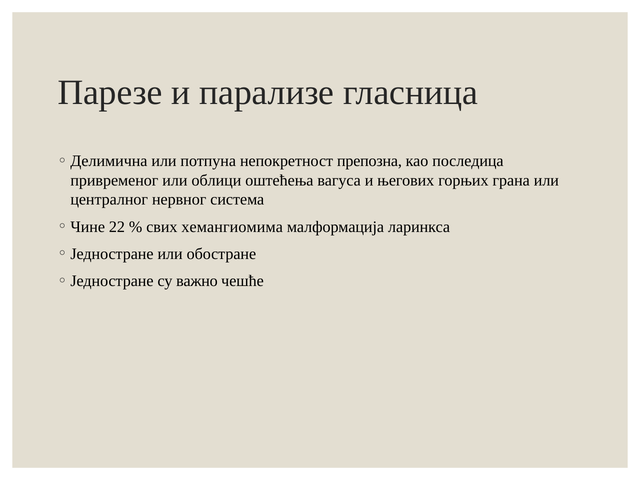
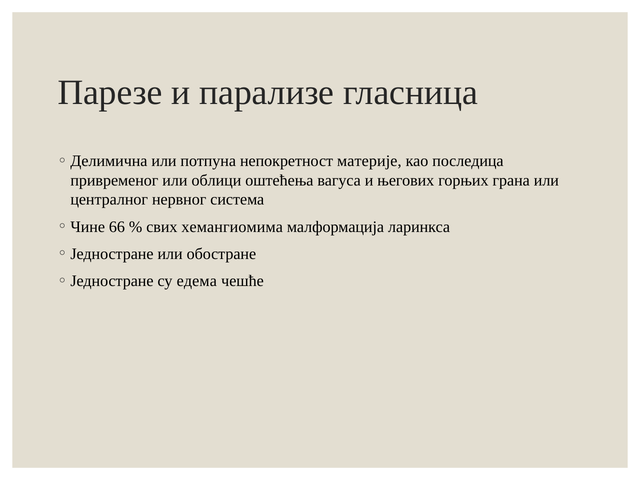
препозна: препозна -> материје (369, 161)
22: 22 -> 66 (117, 227)
важно: важно -> едема (197, 281)
